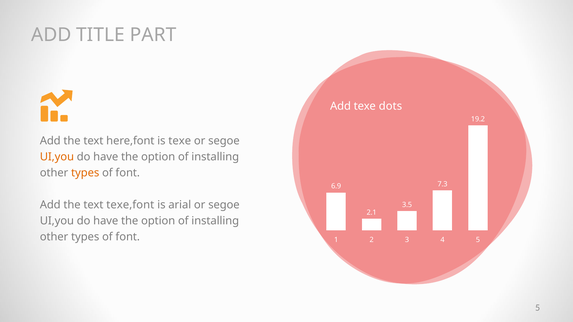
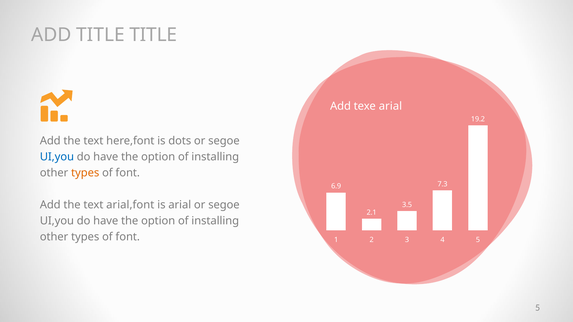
TITLE PART: PART -> TITLE (153, 35)
texe dots: dots -> arial (390, 106)
is texe: texe -> dots (180, 141)
UI,you colour: orange -> blue (57, 157)
texe,font: texe,font -> arial,font (130, 205)
